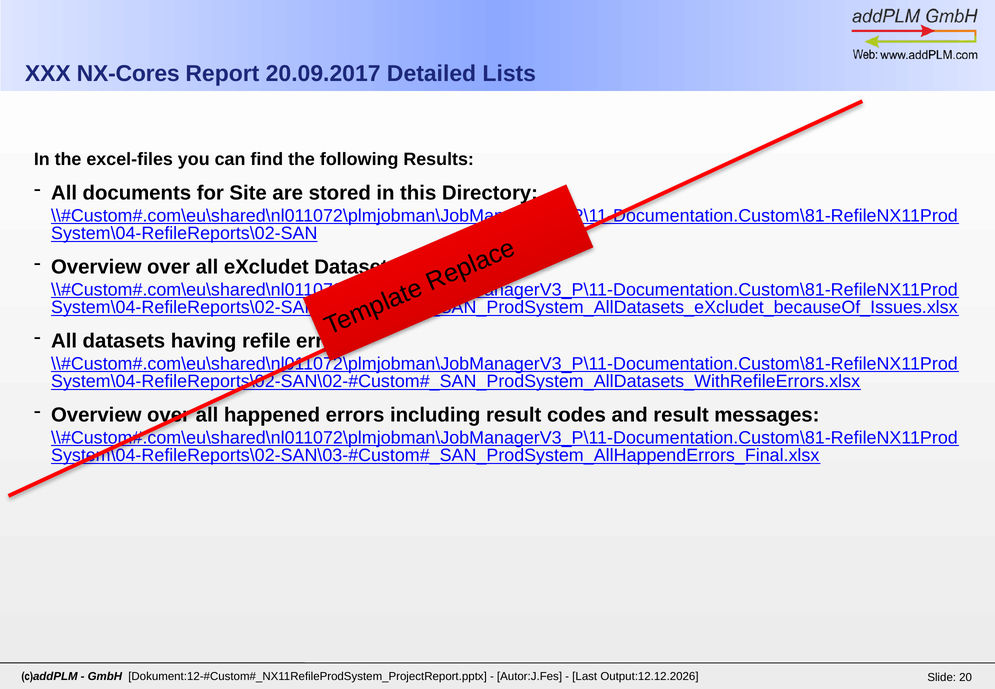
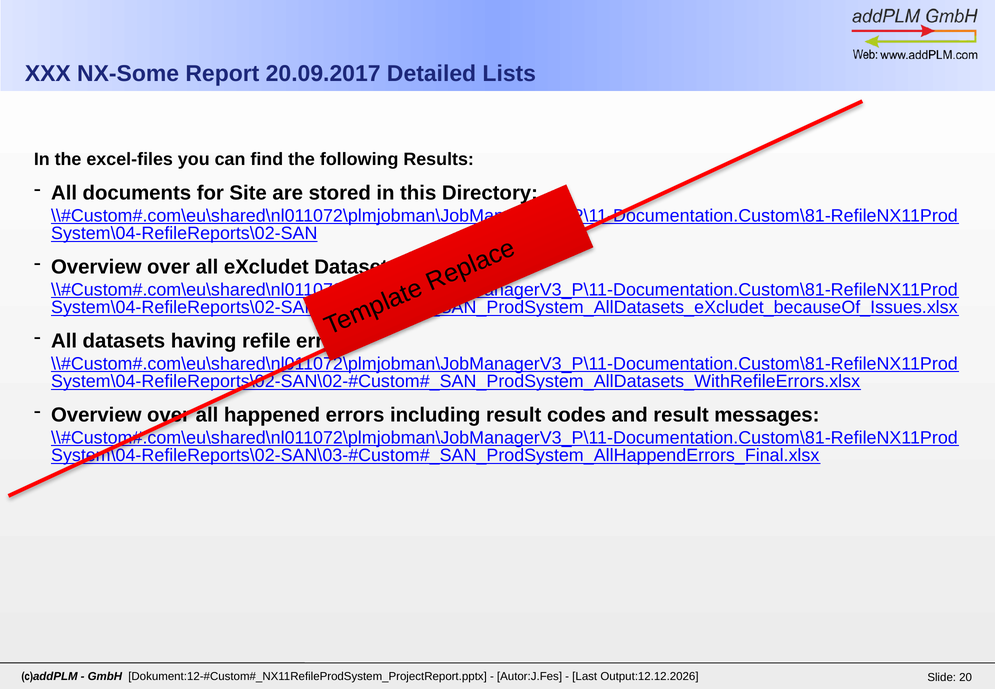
NX-Cores: NX-Cores -> NX-Some (128, 74)
